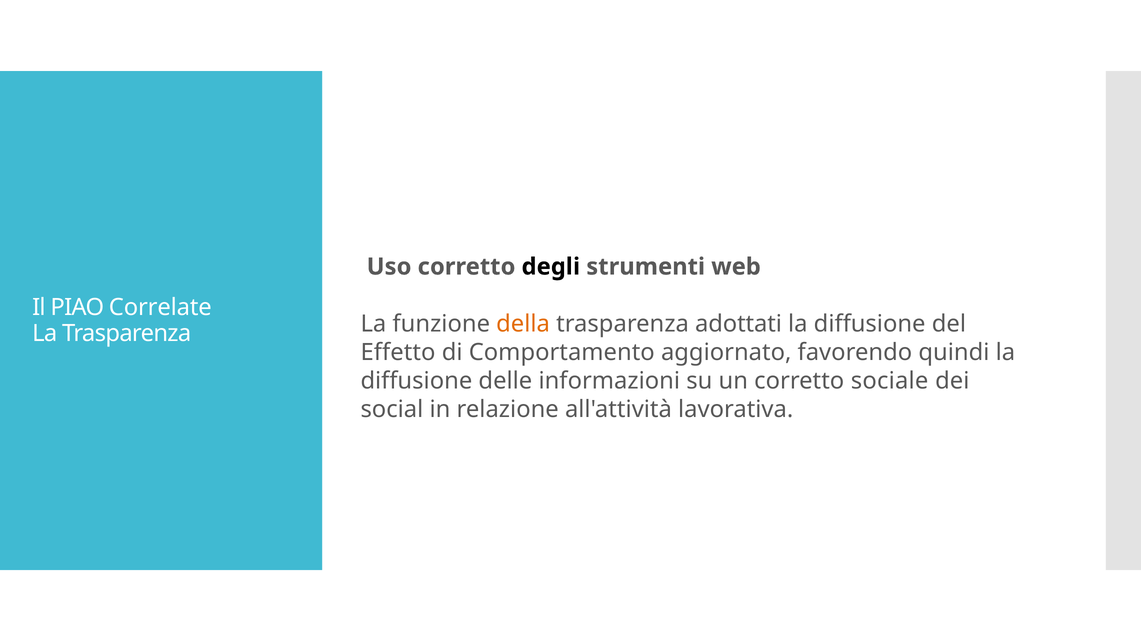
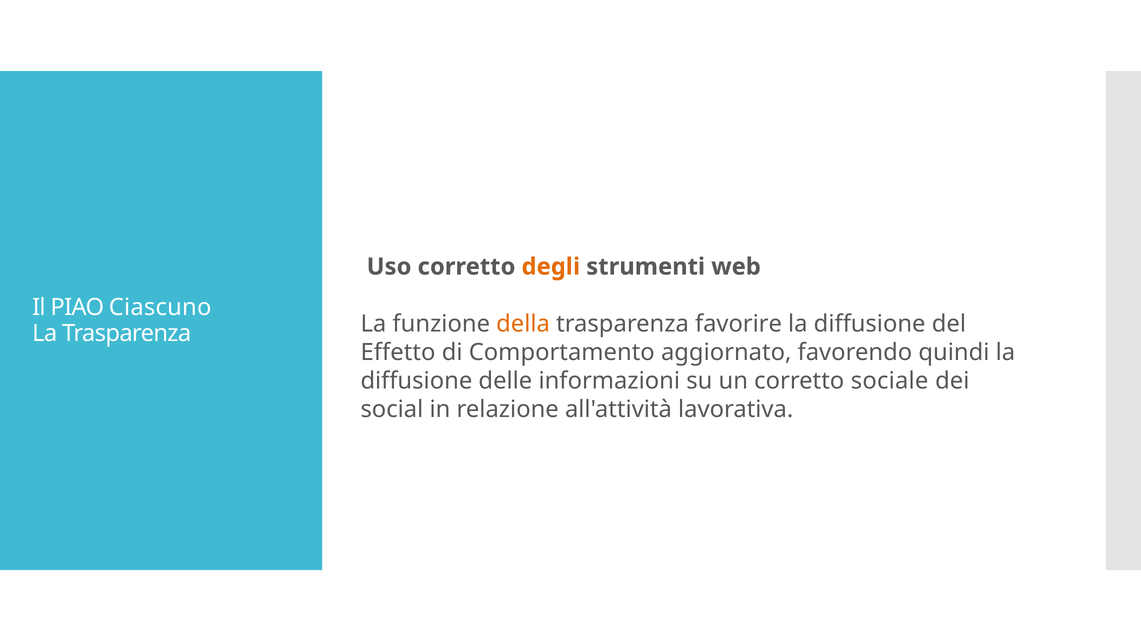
degli colour: black -> orange (551, 267)
Correlate: Correlate -> Ciascuno (160, 307)
adottati: adottati -> favorire (738, 324)
